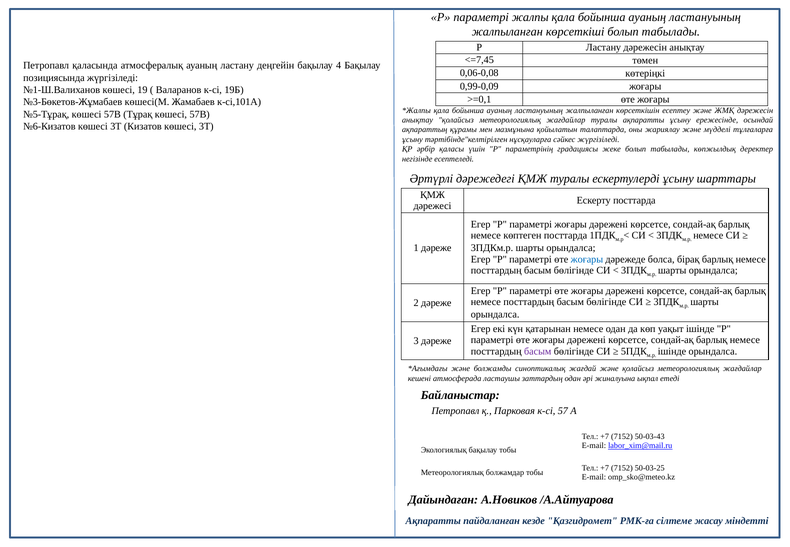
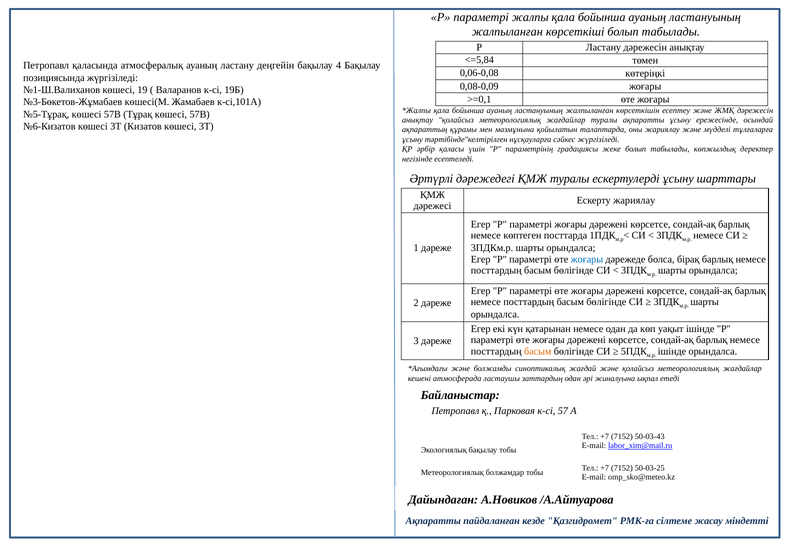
<=7,45: <=7,45 -> <=5,84 (479, 60)
0,99-0,09: 0,99-0,09 -> 0,08-0,09 (479, 86)
Ескерту посттарда: посттарда -> жариялау (634, 201)
басым colour: purple -> orange (538, 351)
